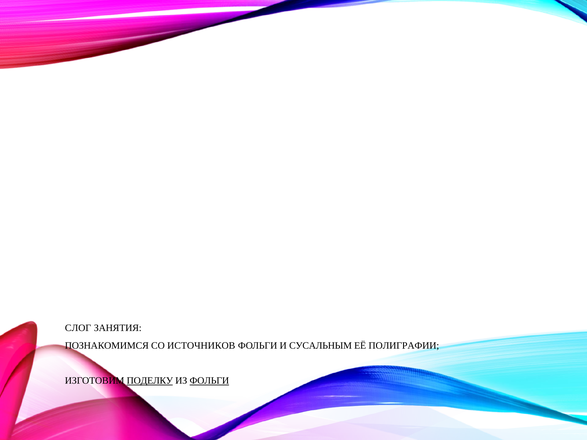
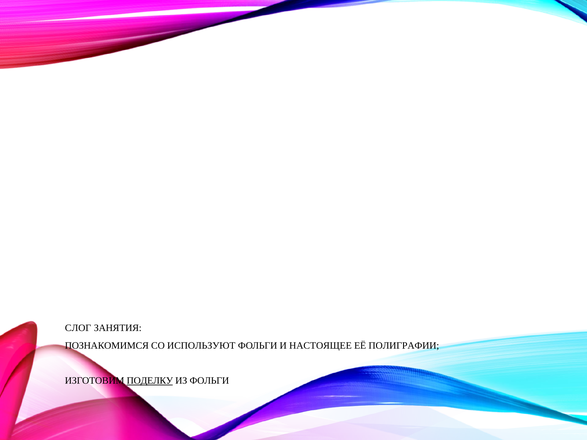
ИСТОЧНИКОВ: ИСТОЧНИКОВ -> ИСПОЛЬЗУЮТ (201, 346)
СУСАЛЬНЫМ: СУСАЛЬНЫМ -> НАСТОЯЩЕЕ (320, 346)
ФОЛЬГИ underline: present -> none (209, 381)
